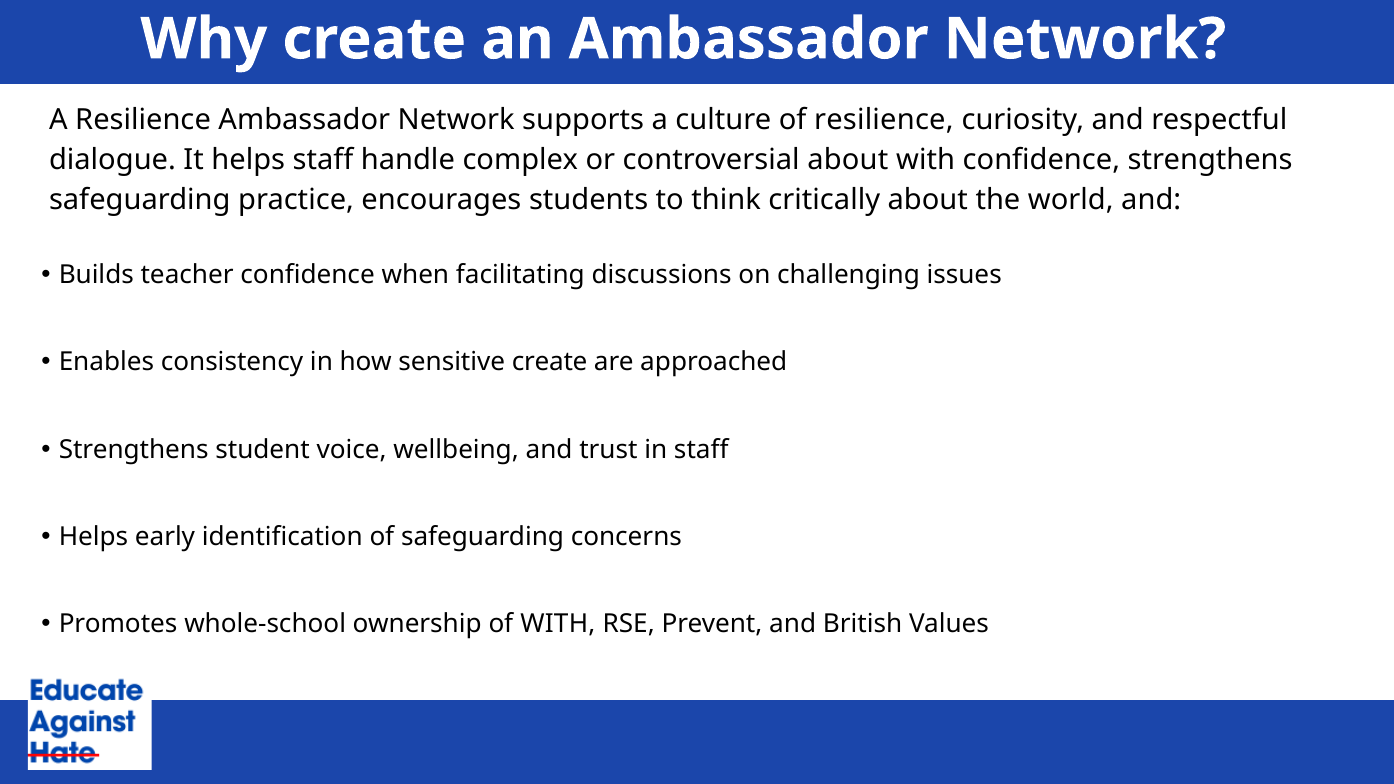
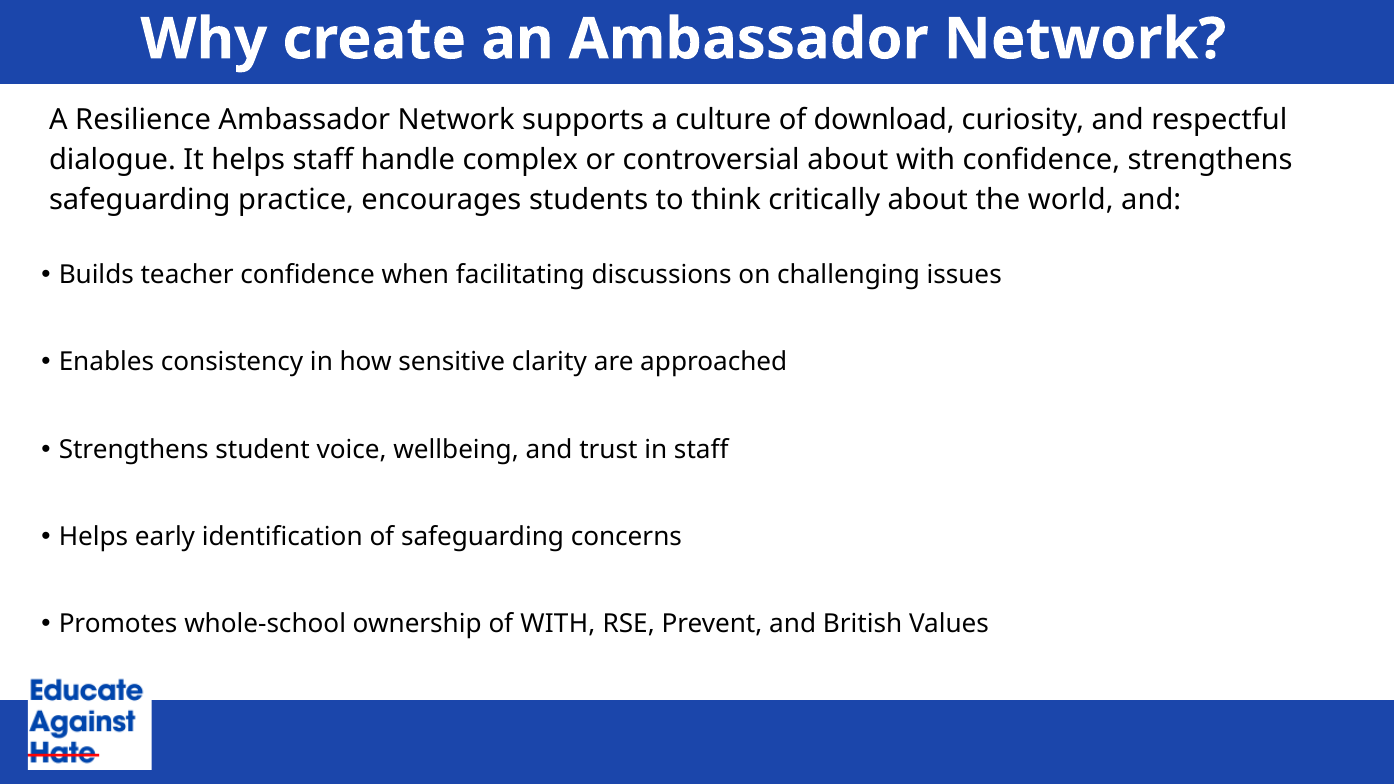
of resilience: resilience -> download (884, 120)
sensitive create: create -> clarity (549, 362)
